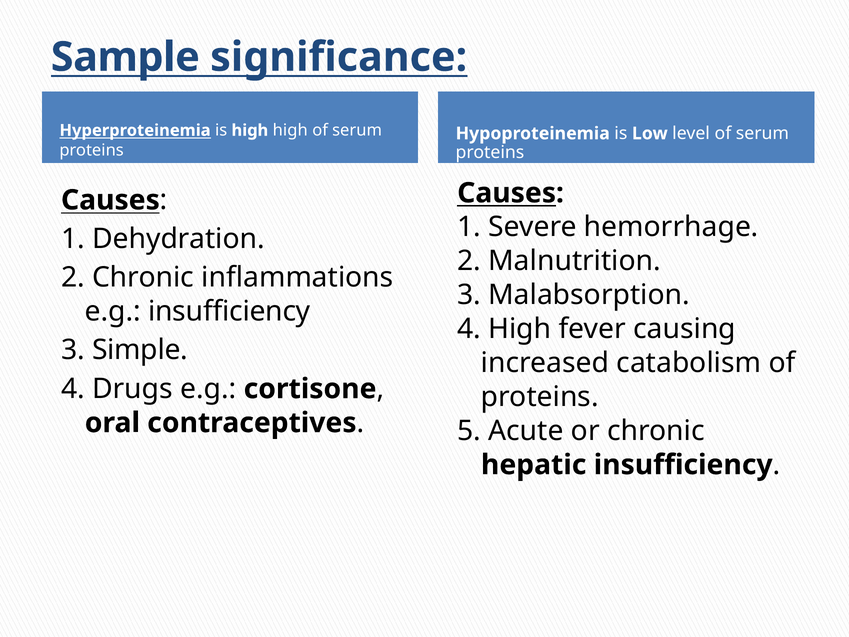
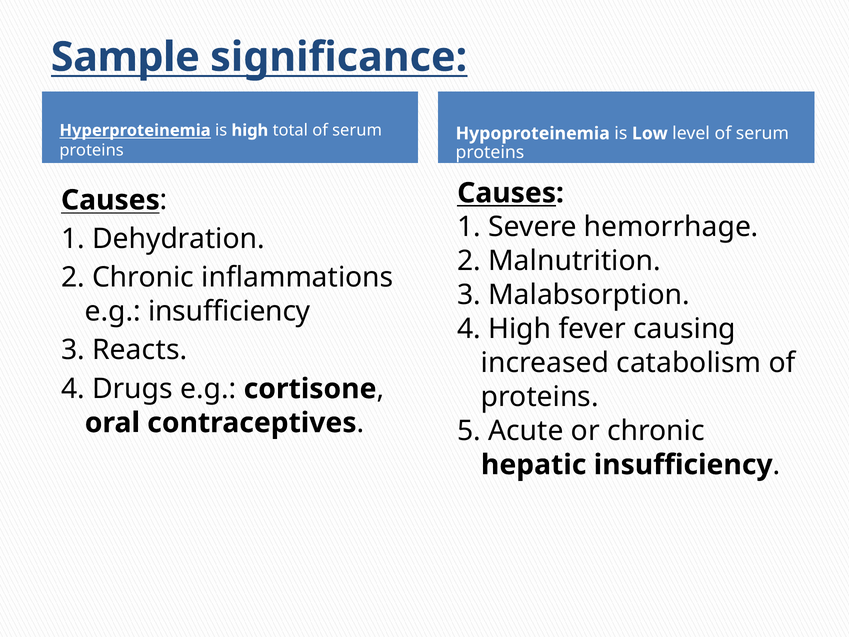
high high: high -> total (290, 130)
Simple: Simple -> Reacts (140, 350)
